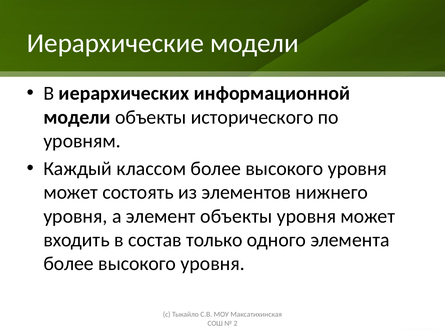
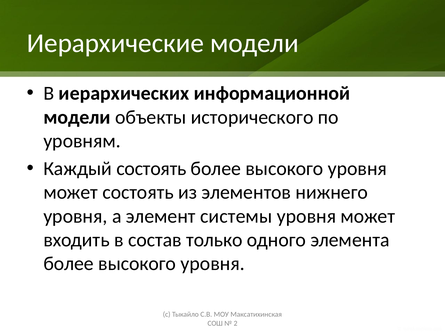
Каждый классом: классом -> состоять (151, 169)
элемент объекты: объекты -> системы (236, 216)
